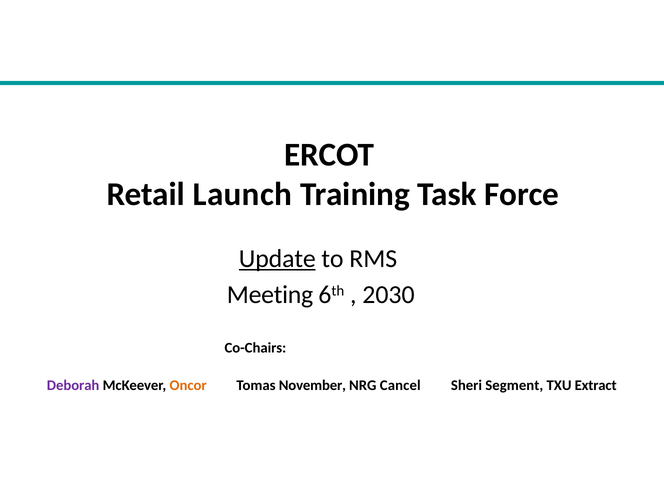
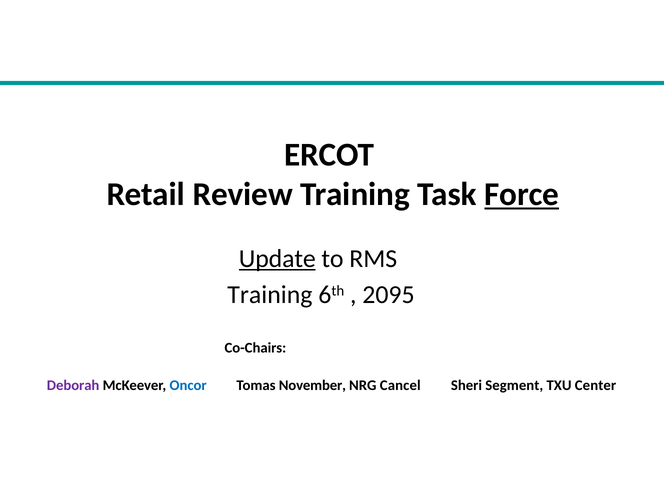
Launch: Launch -> Review (243, 194)
Force underline: none -> present (522, 194)
Meeting: Meeting -> Training (270, 295)
2030: 2030 -> 2095 (388, 295)
Oncor colour: orange -> blue (188, 386)
Extract: Extract -> Center (596, 386)
